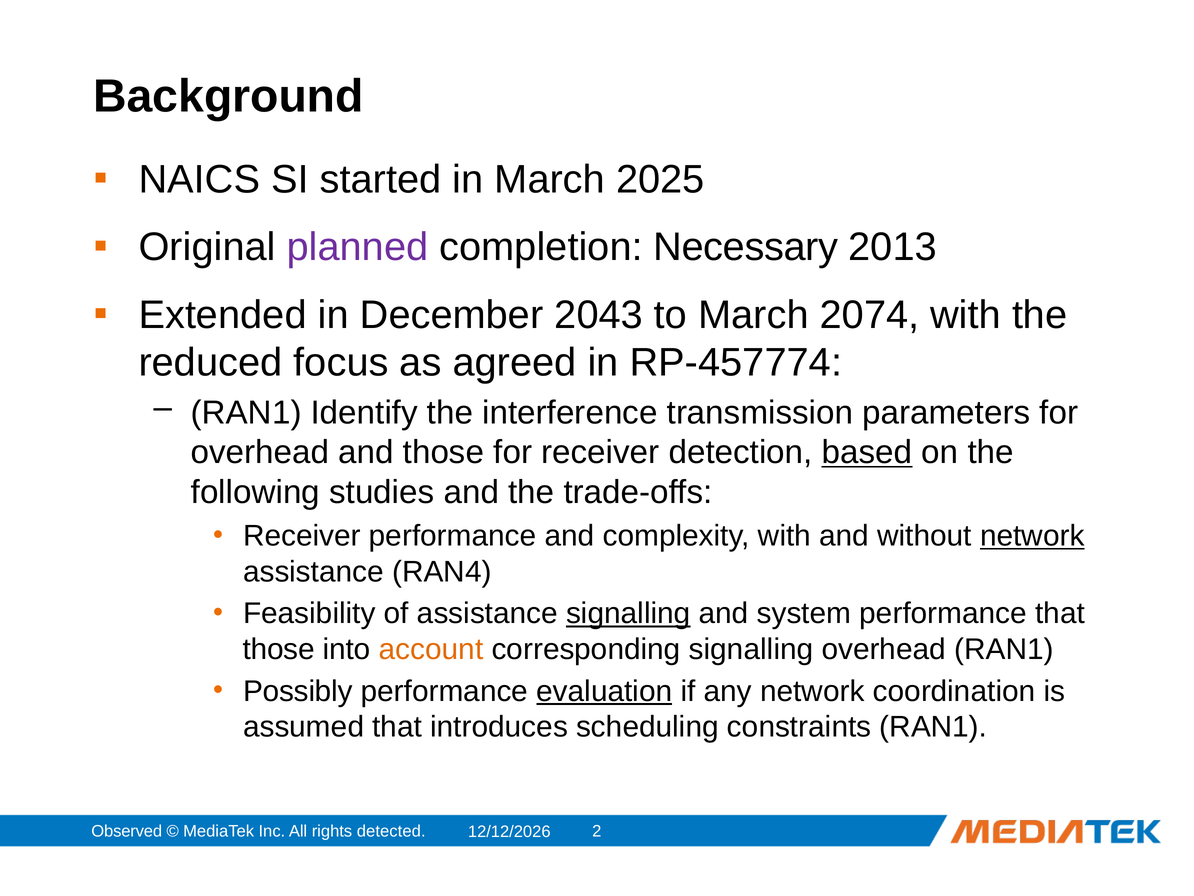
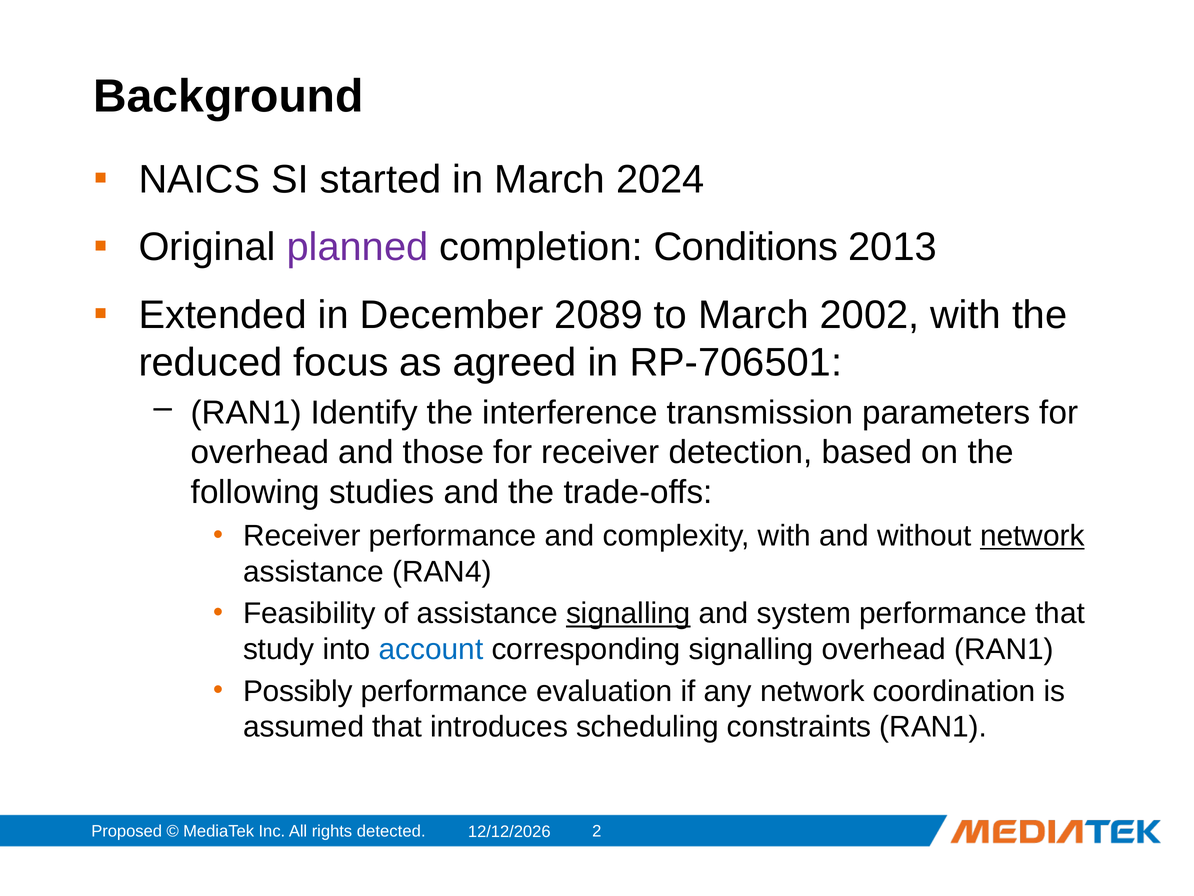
2025: 2025 -> 2024 (660, 179)
Necessary: Necessary -> Conditions (746, 247)
2043: 2043 -> 2089 (599, 315)
2074: 2074 -> 2002 (870, 315)
RP-457774: RP-457774 -> RP-706501 (736, 362)
based underline: present -> none (867, 452)
those: those -> study (279, 649)
account colour: orange -> blue (431, 649)
evaluation underline: present -> none (604, 691)
Observed: Observed -> Proposed (127, 831)
